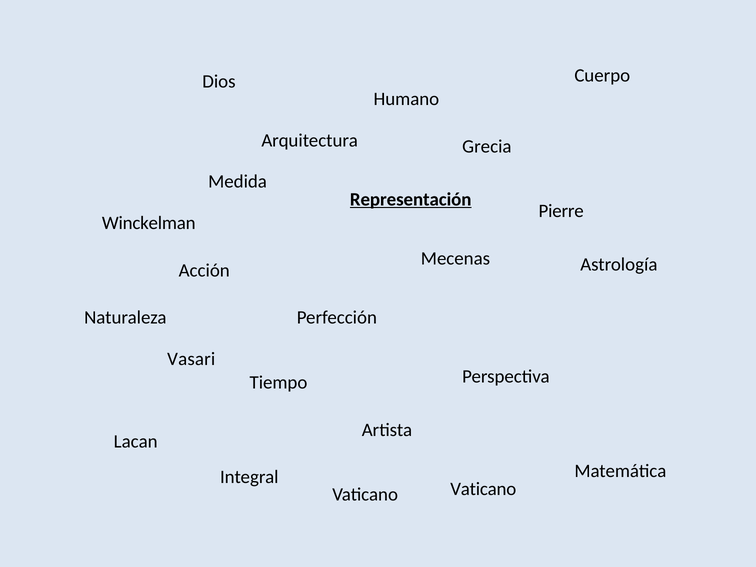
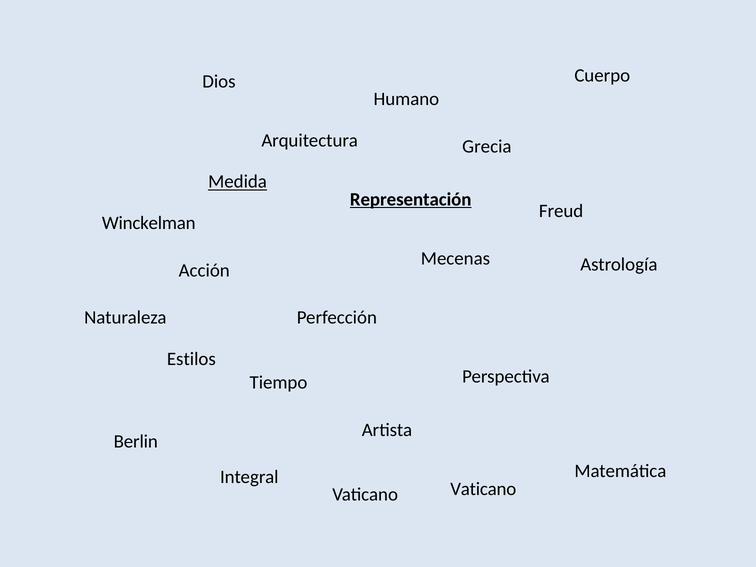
Medida underline: none -> present (238, 182)
Pierre: Pierre -> Freud (561, 211)
Vasari: Vasari -> Estilos (191, 359)
Lacan: Lacan -> Berlin (136, 442)
